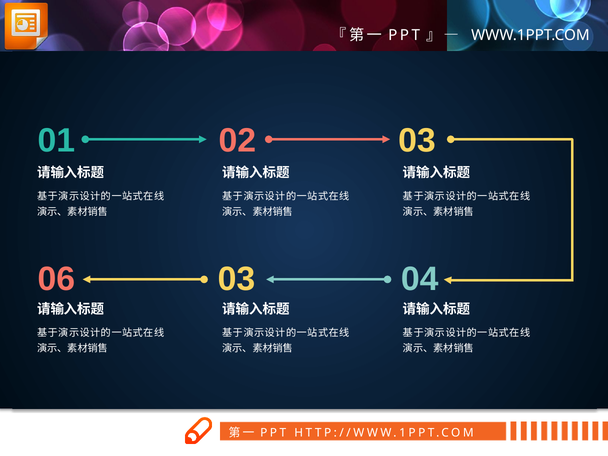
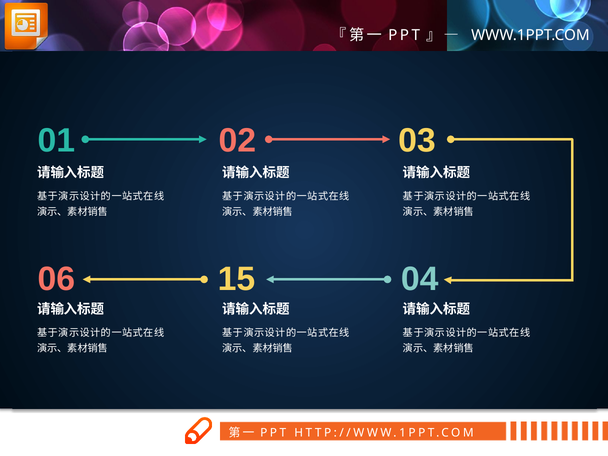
06 03: 03 -> 15 (236, 279)
